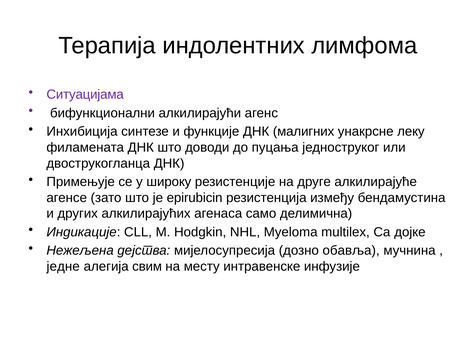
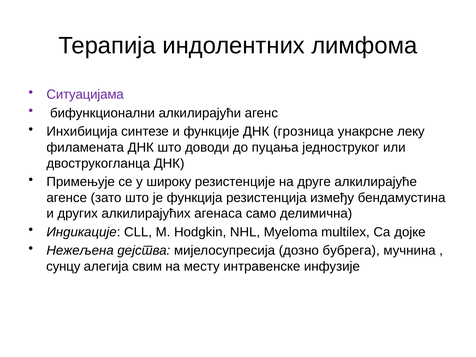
малигних: малигних -> грозница (303, 132)
epirubicin: epirubicin -> функција (195, 198)
обавља: обавља -> бубрега (351, 251)
једне: једне -> сунцу (63, 266)
